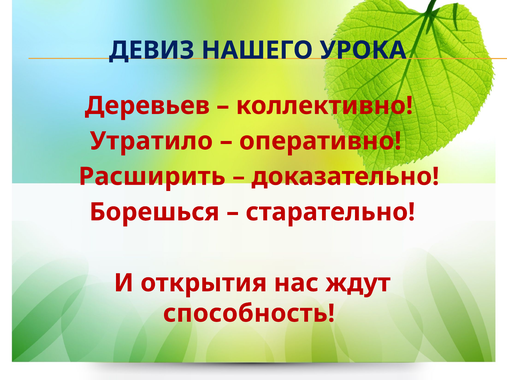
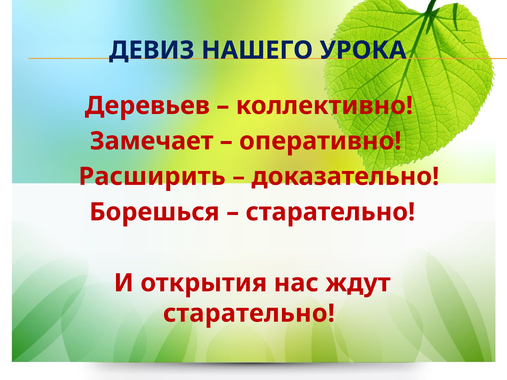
Утратило: Утратило -> Замечает (152, 141)
способность: способность -> старательно (249, 314)
